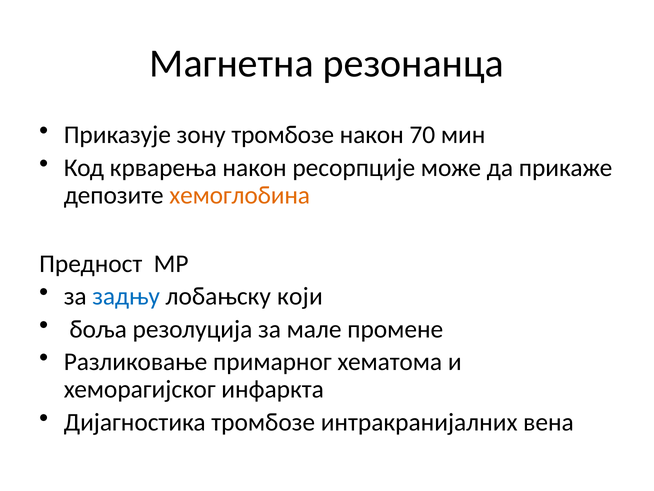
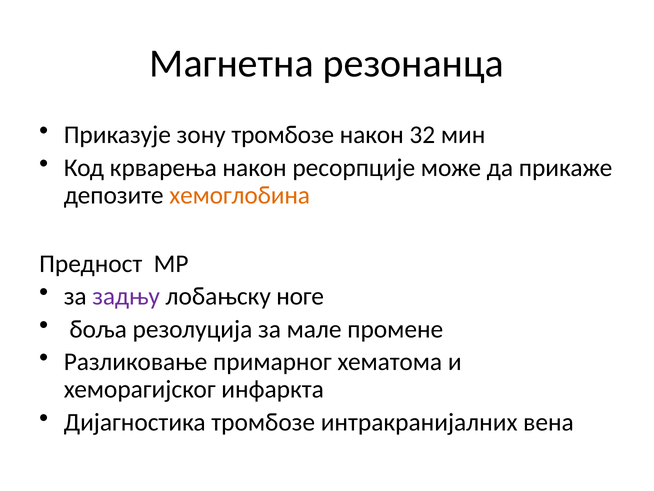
70: 70 -> 32 (422, 135)
задњу colour: blue -> purple (126, 296)
који: који -> ноге (300, 296)
